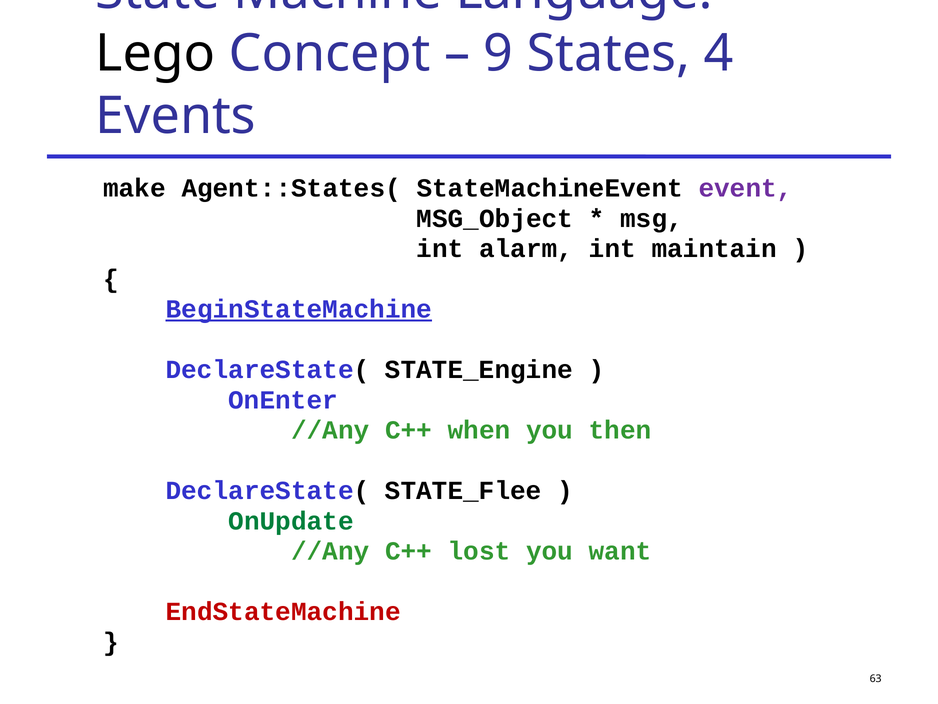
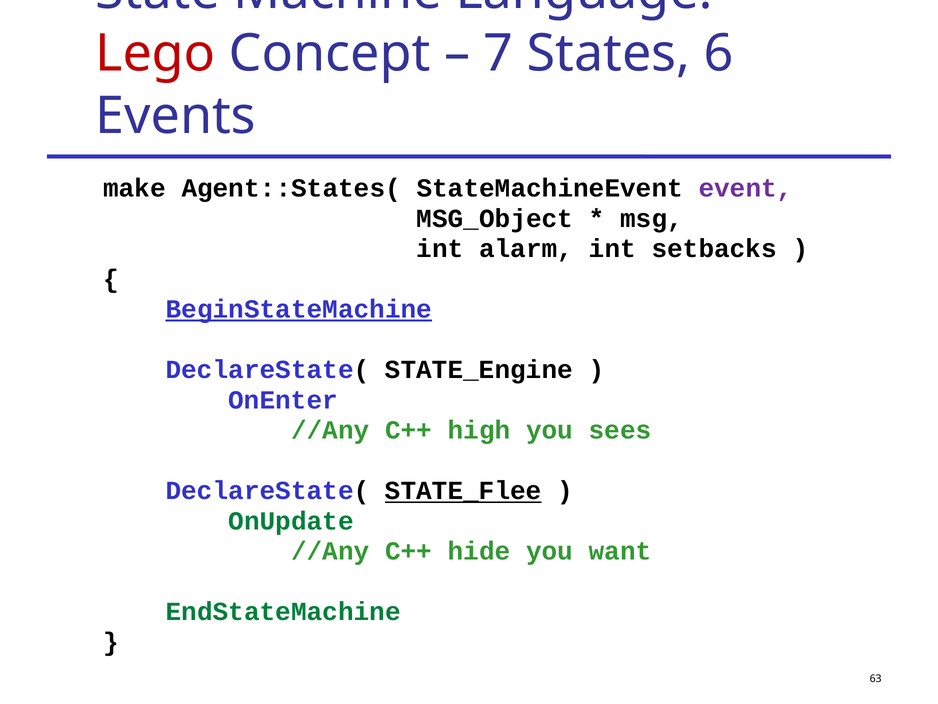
Lego colour: black -> red (155, 54)
9: 9 -> 7 (498, 54)
4: 4 -> 6 (719, 54)
maintain: maintain -> setbacks (714, 249)
when: when -> high (479, 430)
then: then -> sees (620, 430)
STATE_Flee underline: none -> present (463, 490)
lost: lost -> hide (479, 551)
EndStateMachine colour: red -> green (283, 611)
